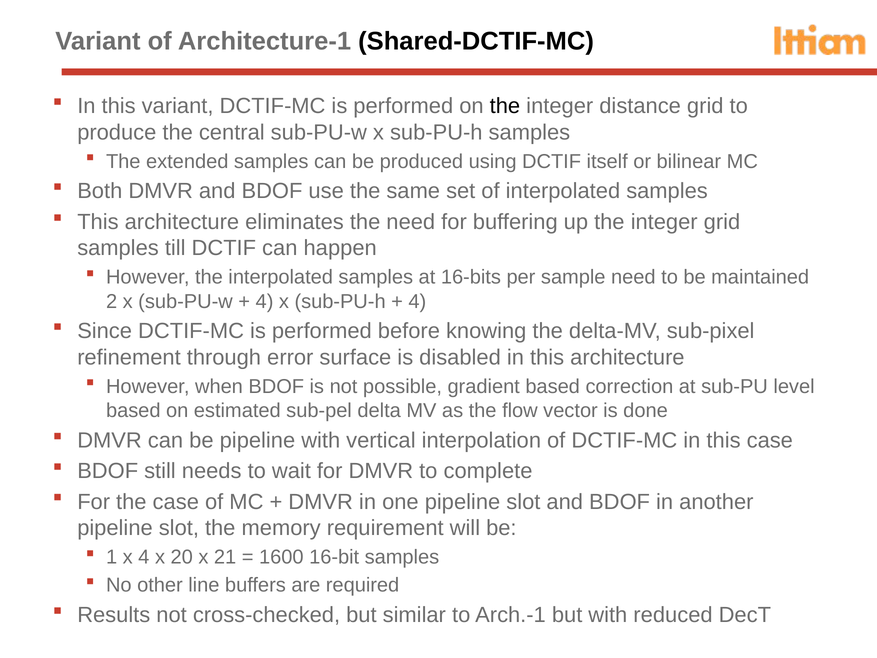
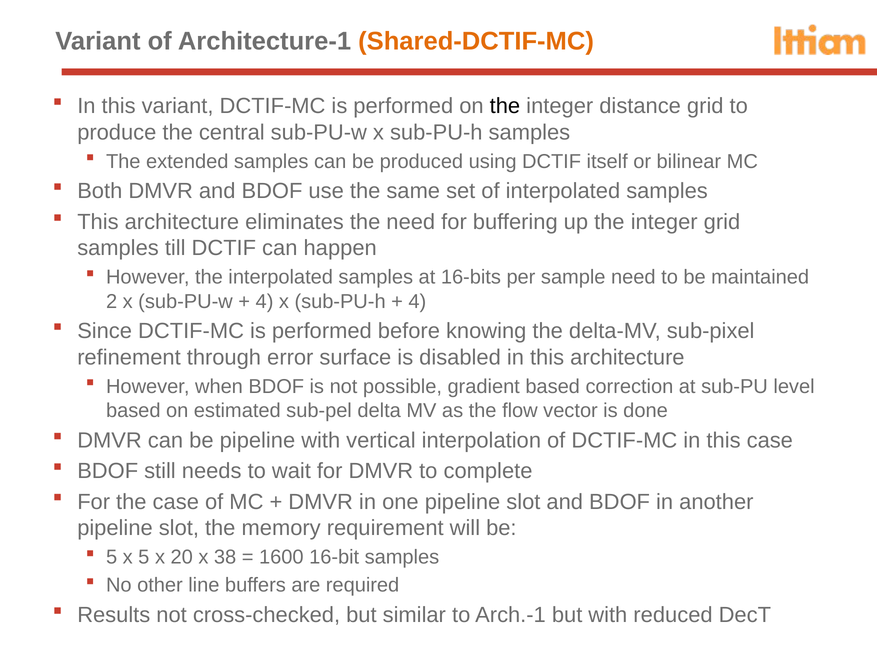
Shared-DCTIF-MC colour: black -> orange (476, 41)
1: 1 -> 5 (112, 557)
x 4: 4 -> 5 (144, 557)
21: 21 -> 38 (225, 557)
